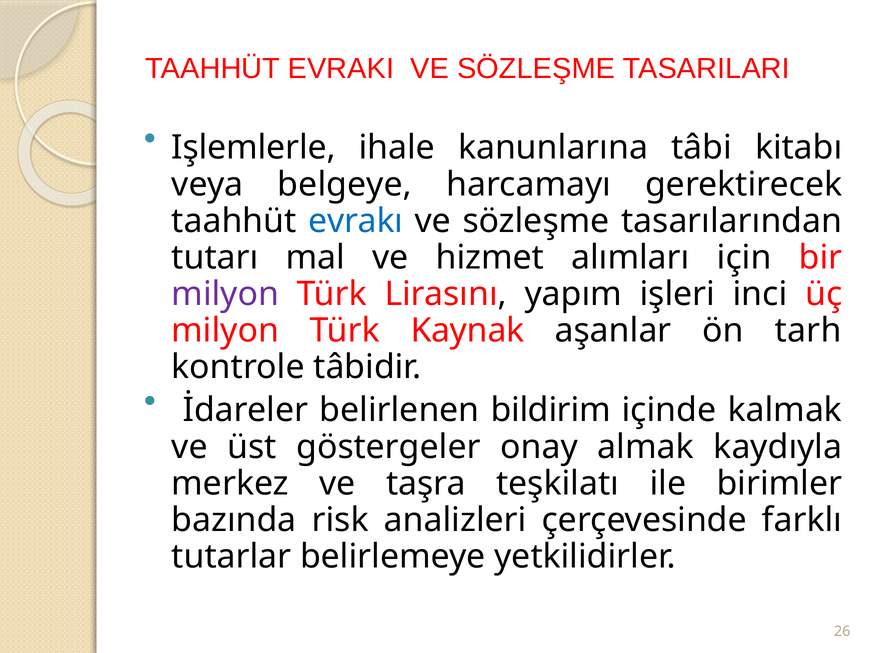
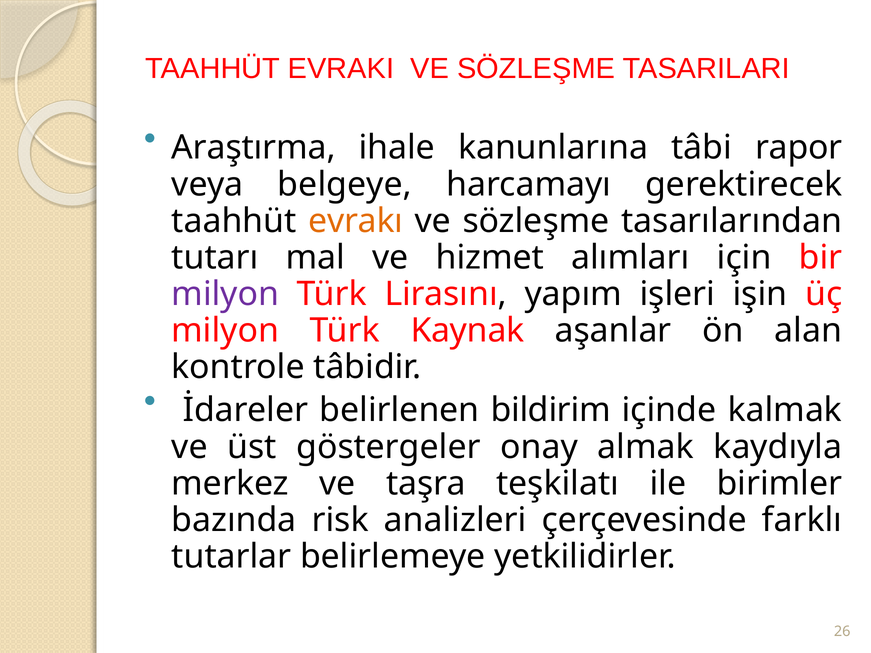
Işlemlerle: Işlemlerle -> Araştırma (254, 148)
kitabı: kitabı -> rapor (799, 148)
evrakı colour: blue -> orange (356, 221)
inci: inci -> işin (760, 294)
tarh: tarh -> alan (808, 331)
